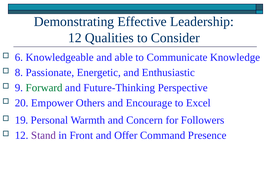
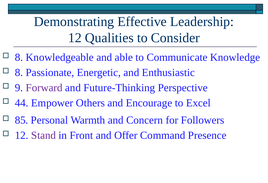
6: 6 -> 8 (19, 57)
Forward colour: green -> purple (44, 88)
20: 20 -> 44 (22, 103)
19: 19 -> 85 (22, 120)
